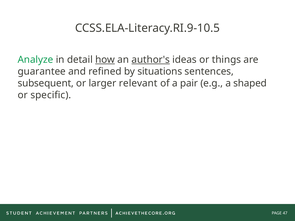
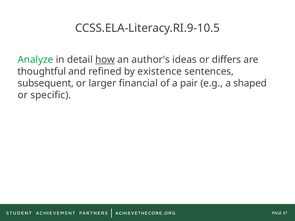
author's underline: present -> none (151, 60)
things: things -> differs (226, 60)
guarantee: guarantee -> thoughtful (42, 71)
situations: situations -> existence (160, 71)
relevant: relevant -> financial (138, 83)
